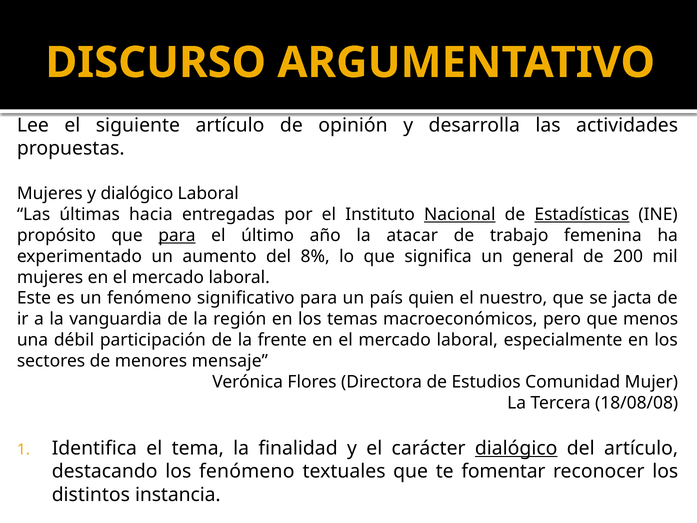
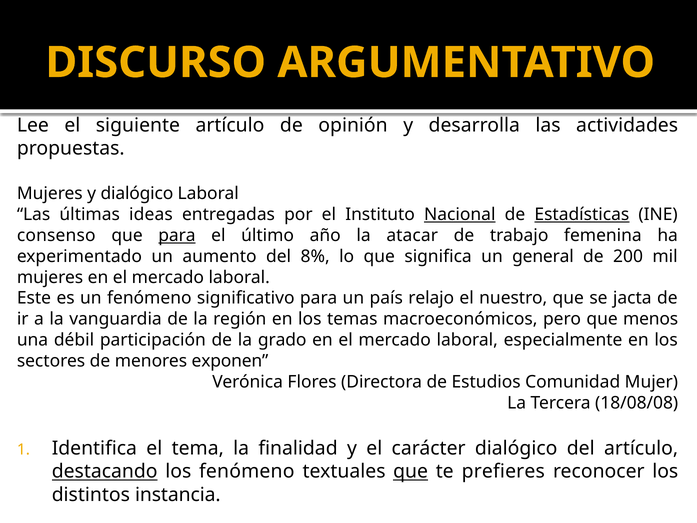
hacia: hacia -> ideas (151, 214)
propósito: propósito -> consenso (56, 235)
quien: quien -> relajo (431, 298)
frente: frente -> grado (282, 340)
mensaje: mensaje -> exponen (230, 361)
dialógico underline: present -> none (516, 448)
destacando underline: none -> present (105, 471)
que underline: none -> present (411, 471)
fomentar: fomentar -> prefieres (503, 471)
